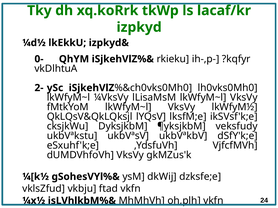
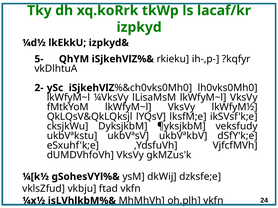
0-: 0- -> 5- (39, 59)
